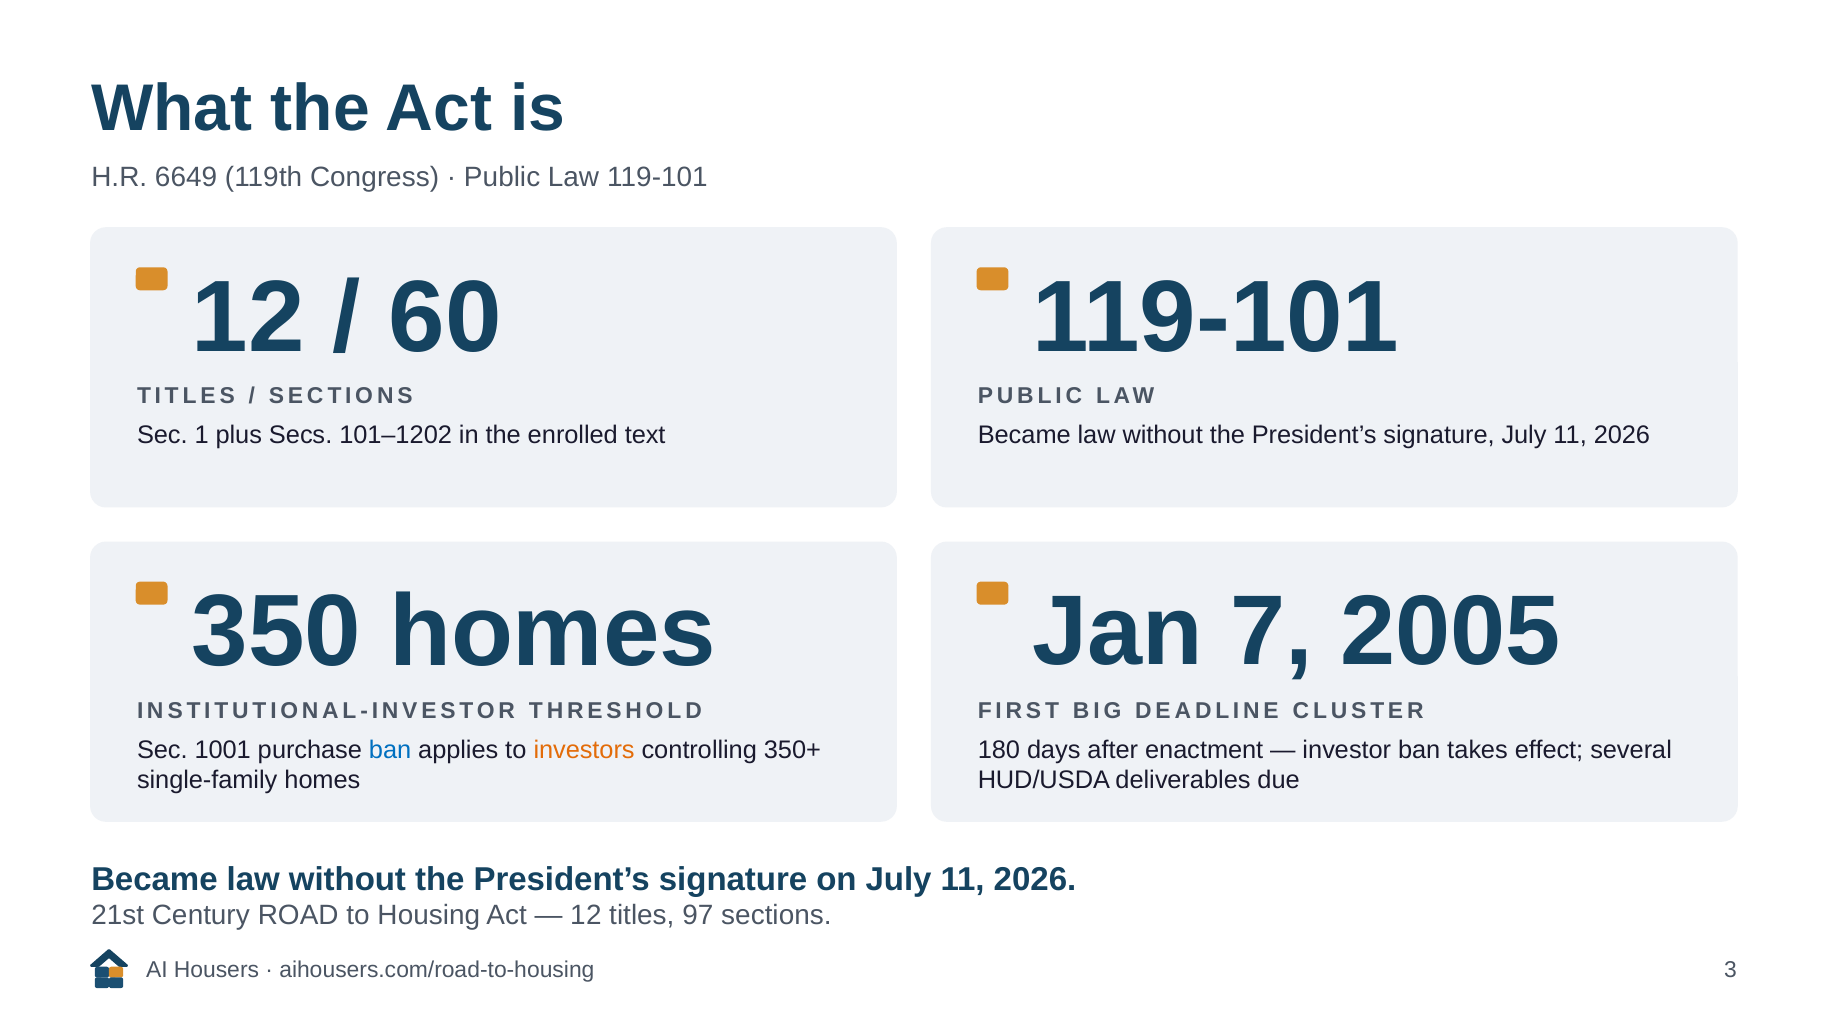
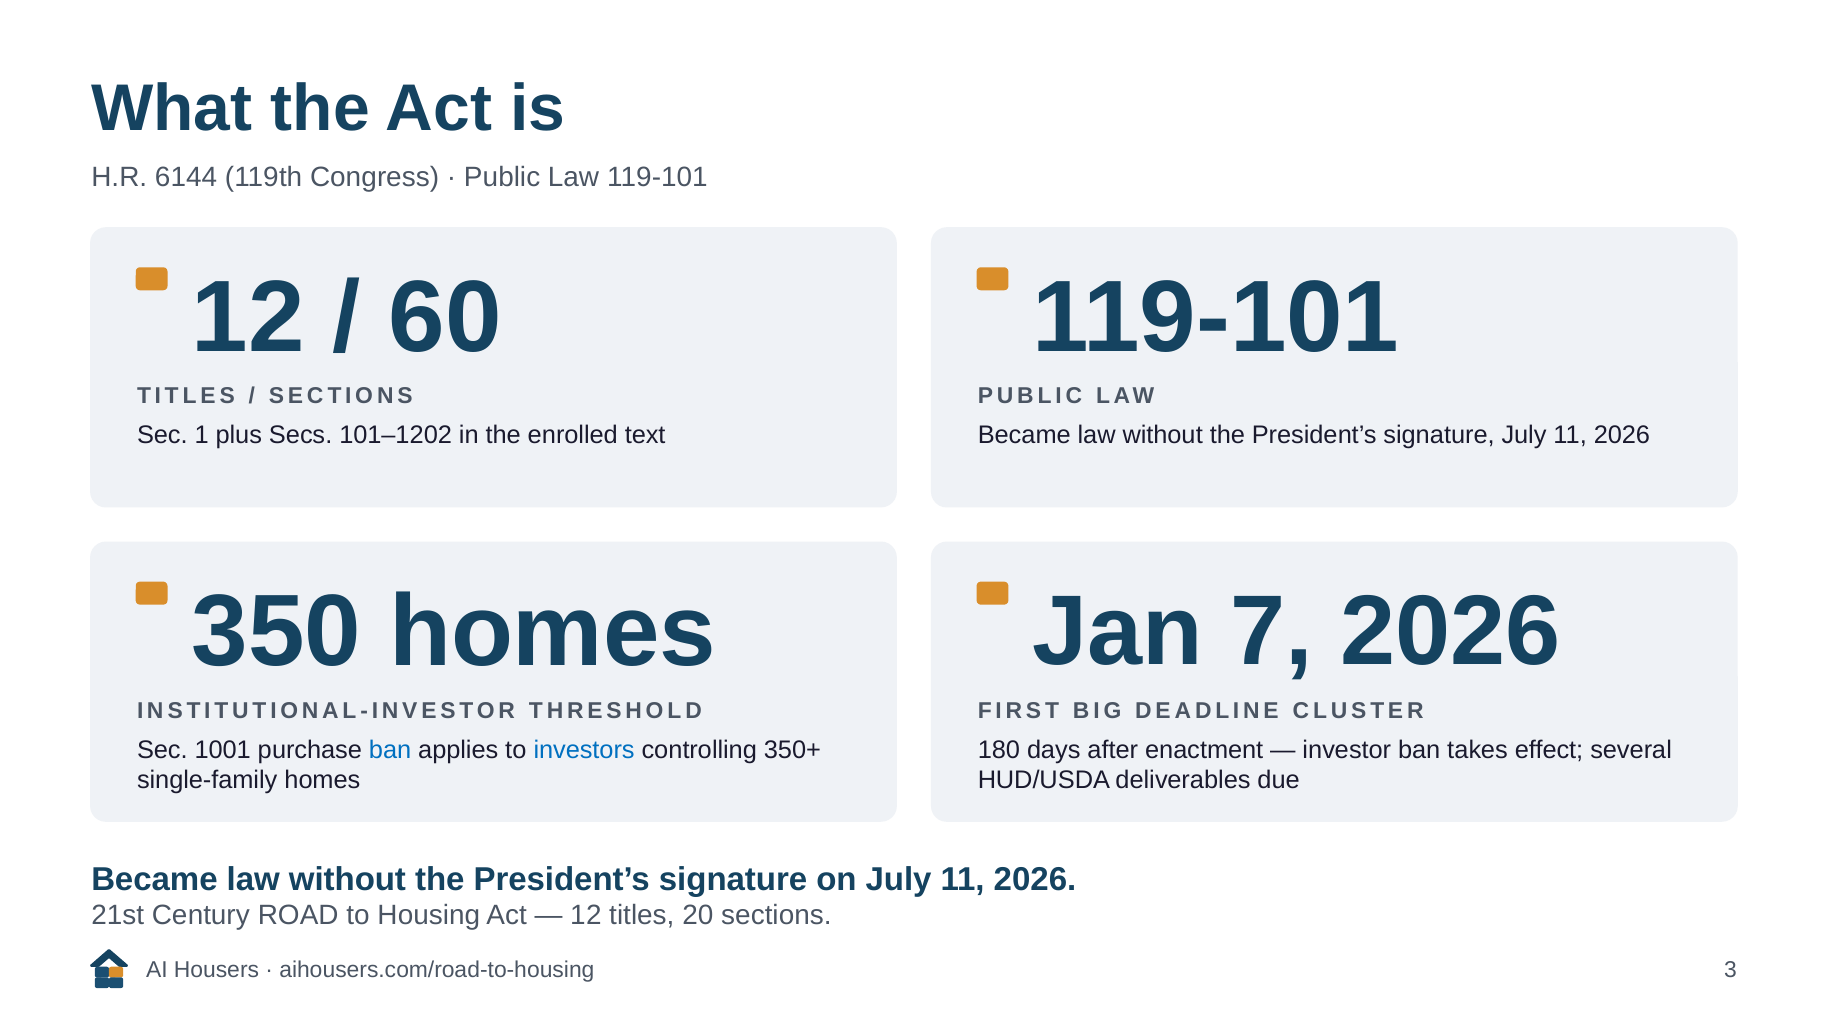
6649: 6649 -> 6144 (186, 177)
7 2005: 2005 -> 2026 (1451, 632)
investors colour: orange -> blue (584, 750)
97: 97 -> 20 (698, 916)
